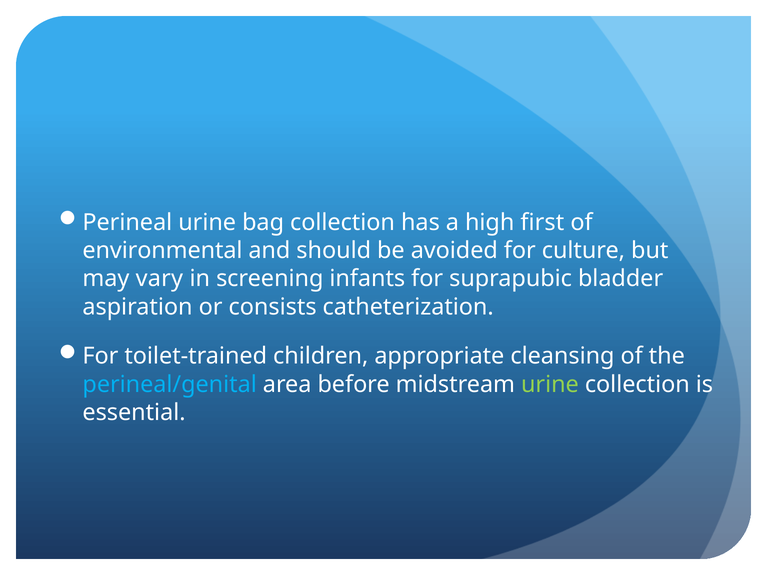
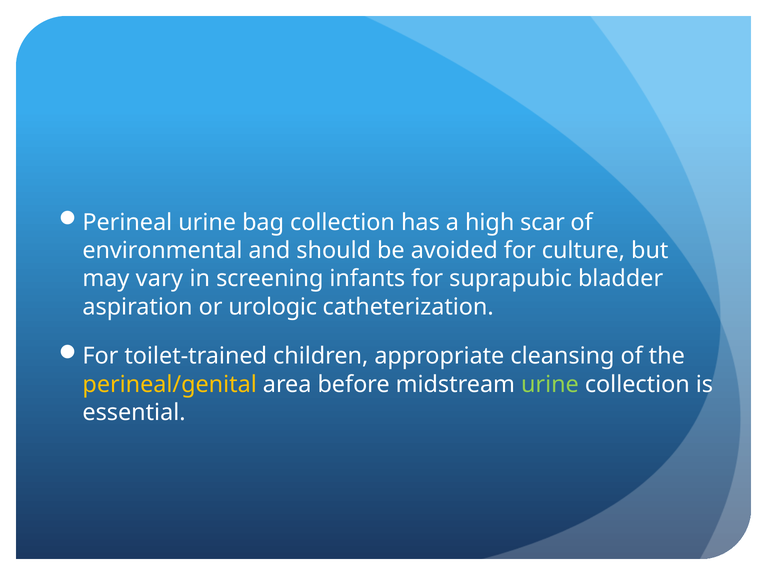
first: first -> scar (543, 223)
consists: consists -> urologic (273, 307)
perineal/genital colour: light blue -> yellow (170, 384)
